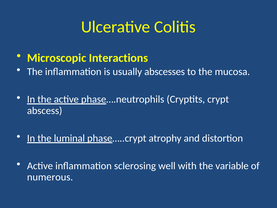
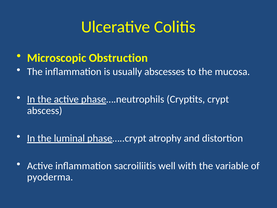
Interactions: Interactions -> Obstruction (118, 58)
sclerosing: sclerosing -> sacroiliitis (135, 166)
numerous: numerous -> pyoderma (50, 177)
